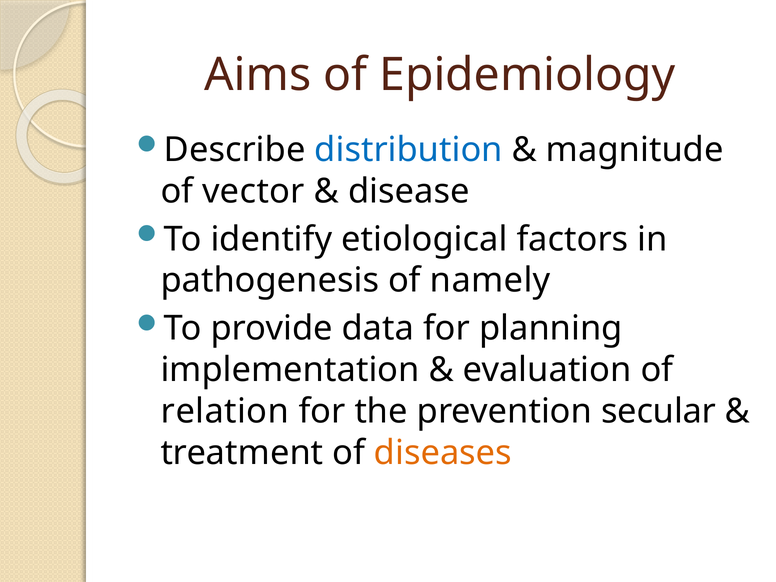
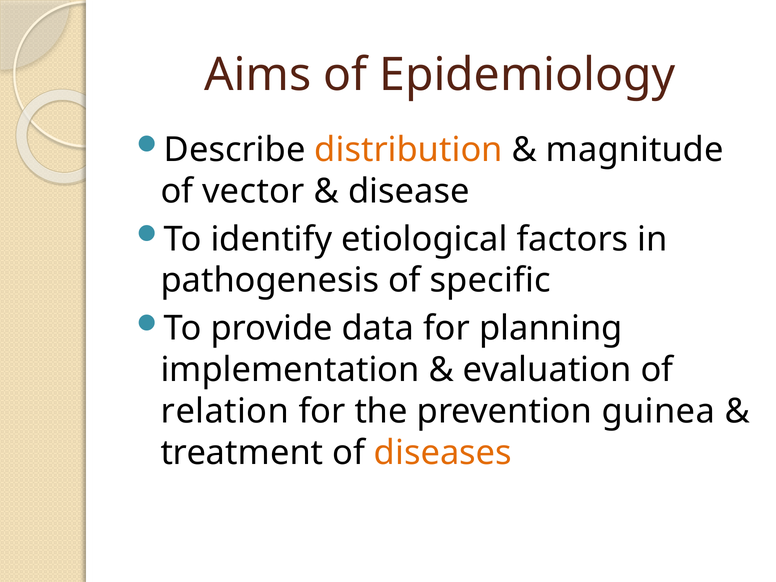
distribution colour: blue -> orange (409, 150)
namely: namely -> specific (490, 281)
secular: secular -> guinea (658, 411)
